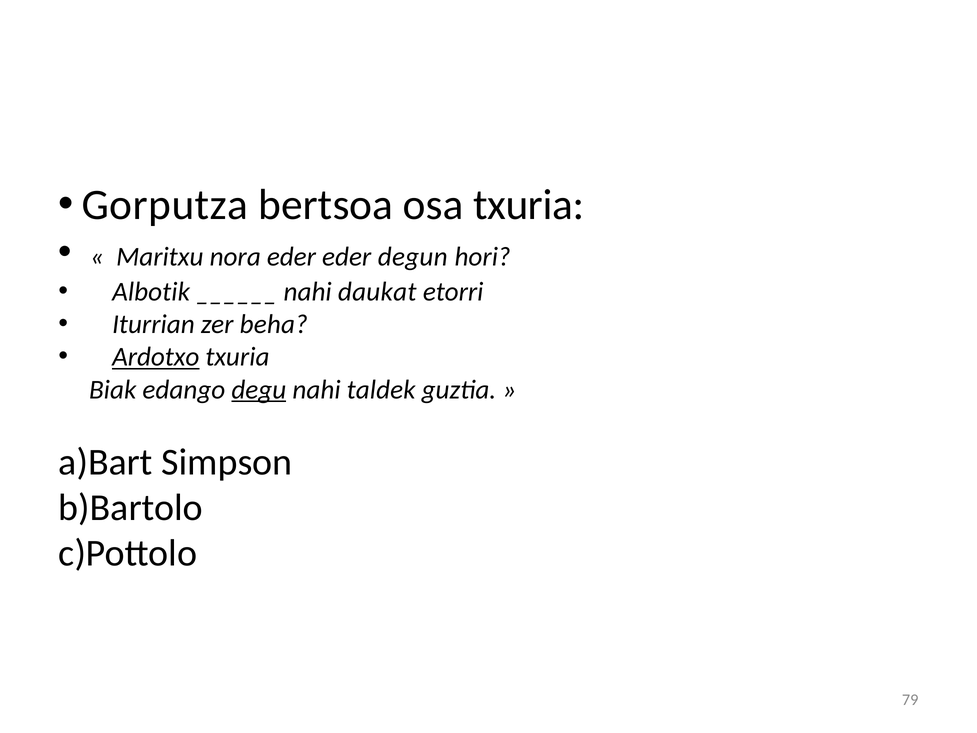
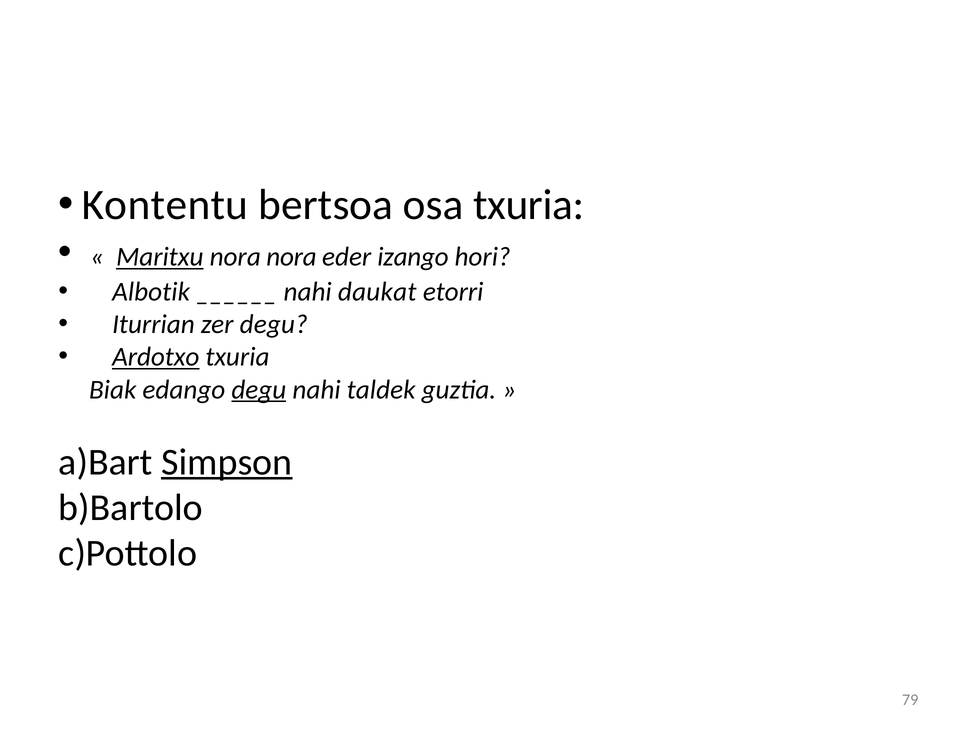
Gorputza: Gorputza -> Kontentu (165, 205)
Maritxu underline: none -> present (160, 257)
nora eder: eder -> nora (292, 257)
degun: degun -> izango (413, 257)
zer beha: beha -> degu (274, 324)
Simpson underline: none -> present (227, 462)
